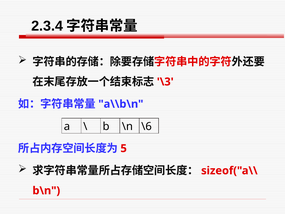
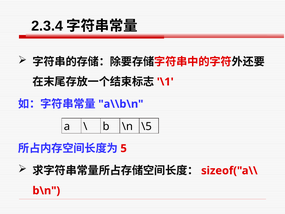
\3: \3 -> \1 (165, 82)
\6: \6 -> \5 (147, 126)
